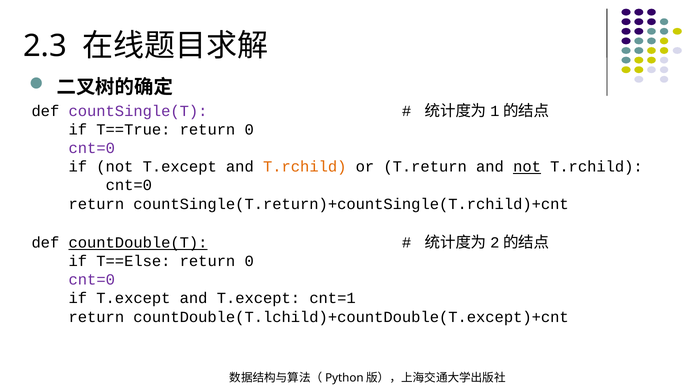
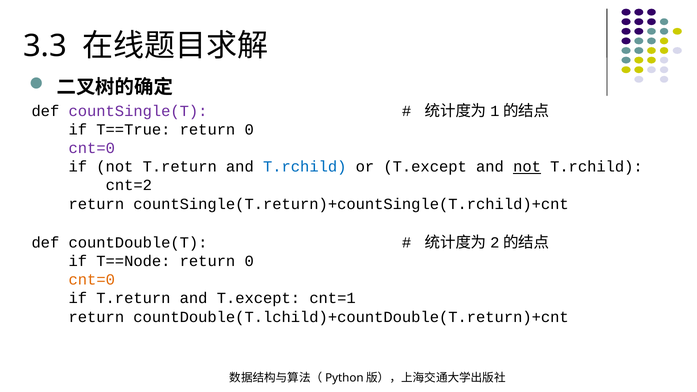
2.3: 2.3 -> 3.3 (45, 46)
not T.except: T.except -> T.return (180, 167)
T.rchild colour: orange -> blue (305, 167)
or T.return: T.return -> T.except (425, 167)
cnt=0: cnt=0 -> cnt=2 (129, 185)
countDouble(T underline: present -> none (138, 243)
T==Else: T==Else -> T==Node (133, 261)
cnt=0 colour: purple -> orange (92, 280)
if T.except: T.except -> T.return (133, 298)
countDouble(T.lchild)+countDouble(T.except)+cnt: countDouble(T.lchild)+countDouble(T.except)+cnt -> countDouble(T.lchild)+countDouble(T.return)+cnt (351, 317)
